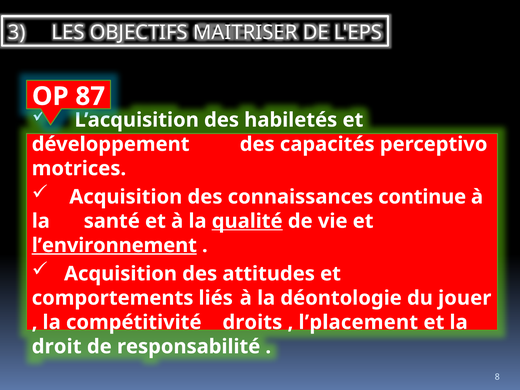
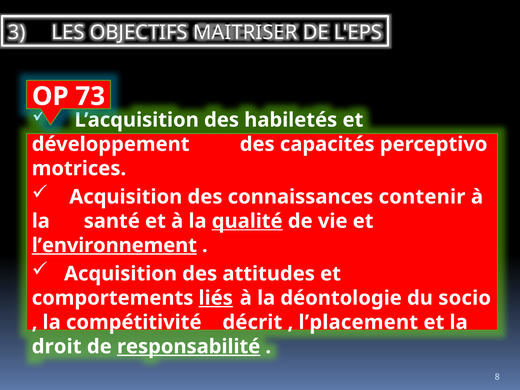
87: 87 -> 73 (90, 96)
continue: continue -> contenir (422, 197)
liés underline: none -> present (216, 298)
jouer: jouer -> socio (465, 298)
droits: droits -> décrit (252, 322)
responsabilité underline: none -> present (189, 347)
